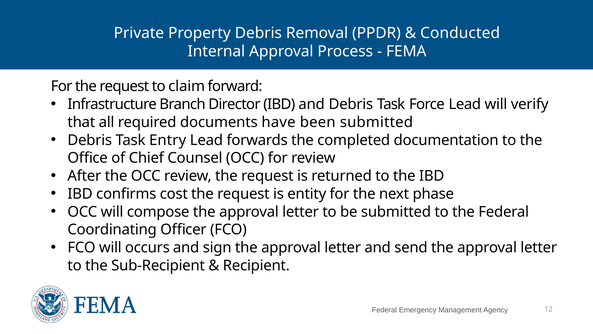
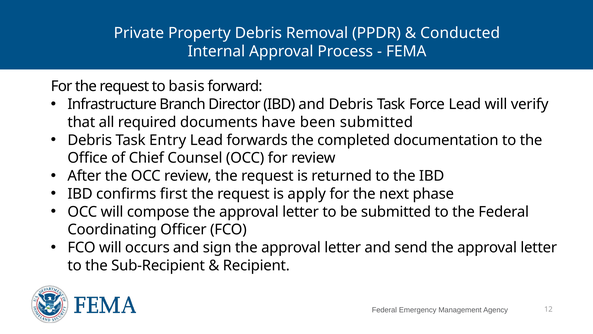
claim: claim -> basis (187, 86)
cost: cost -> first (174, 194)
entity: entity -> apply (307, 194)
